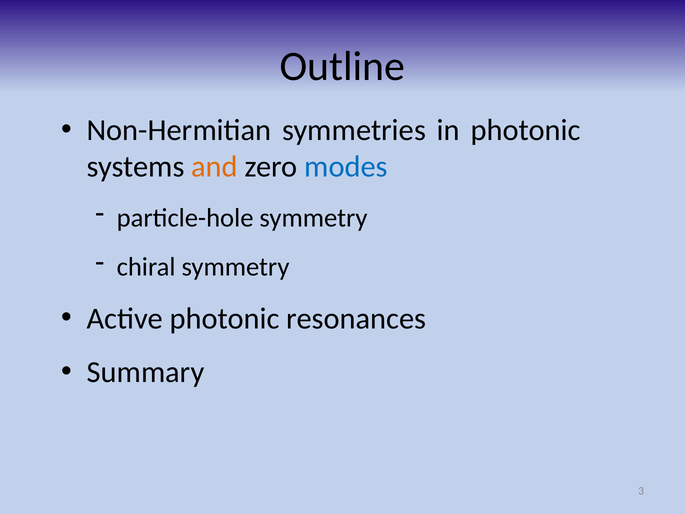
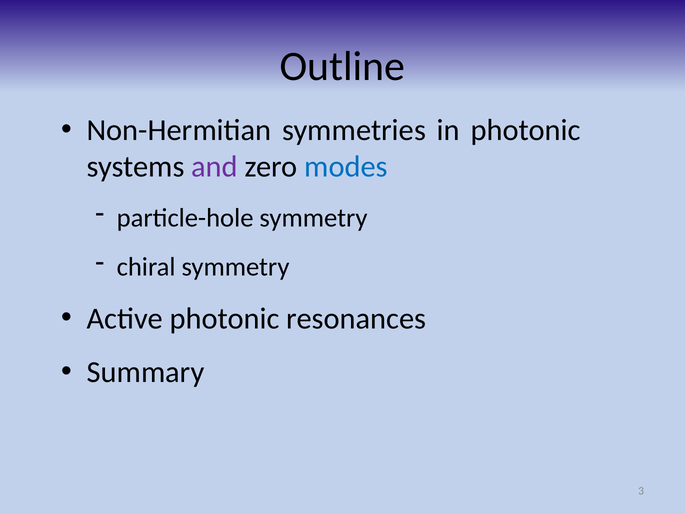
and colour: orange -> purple (215, 167)
